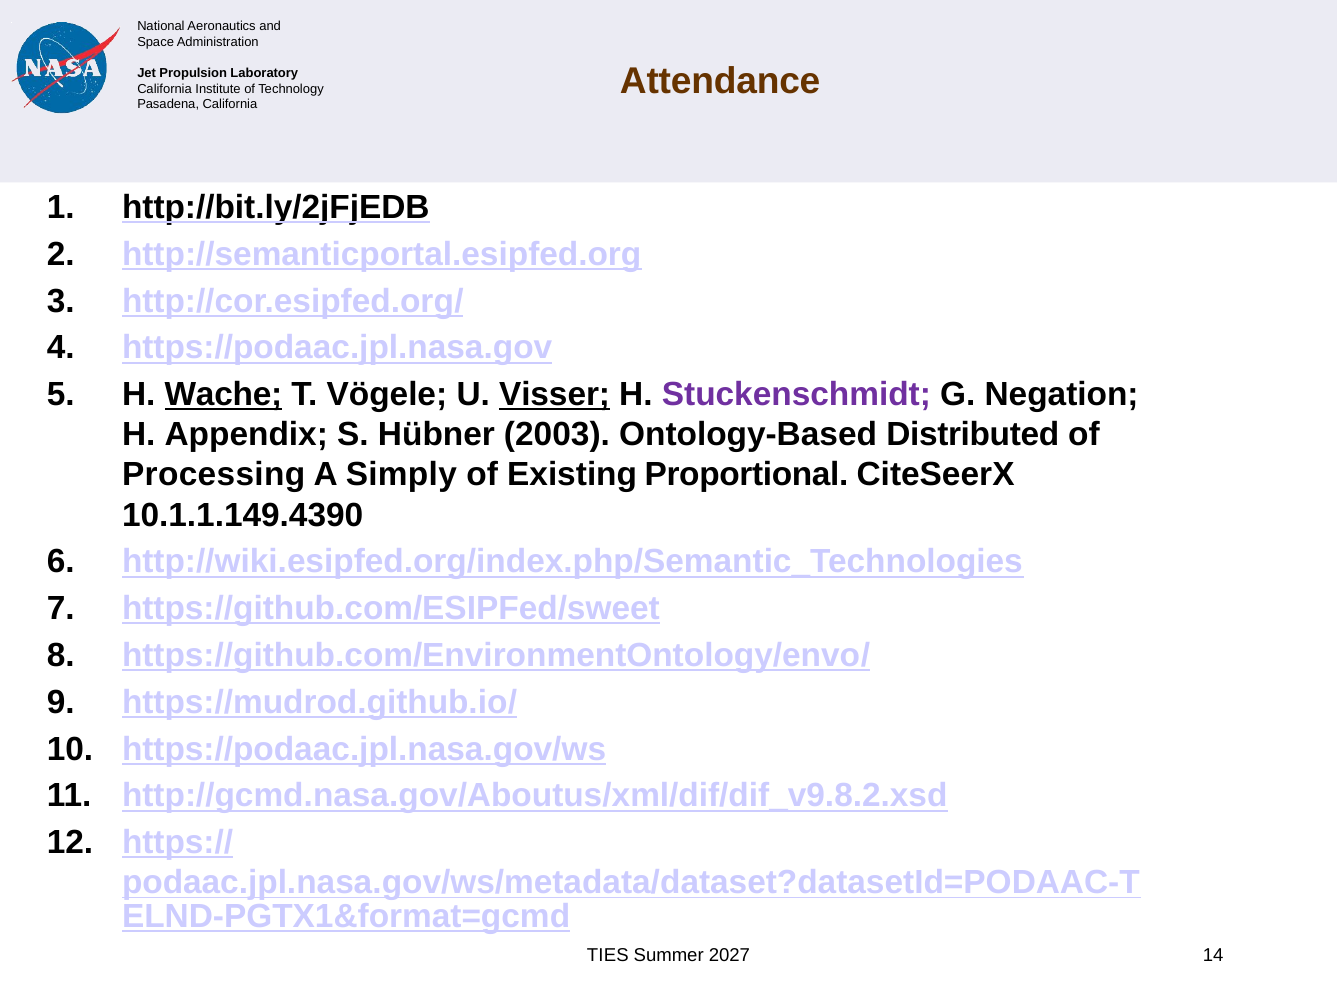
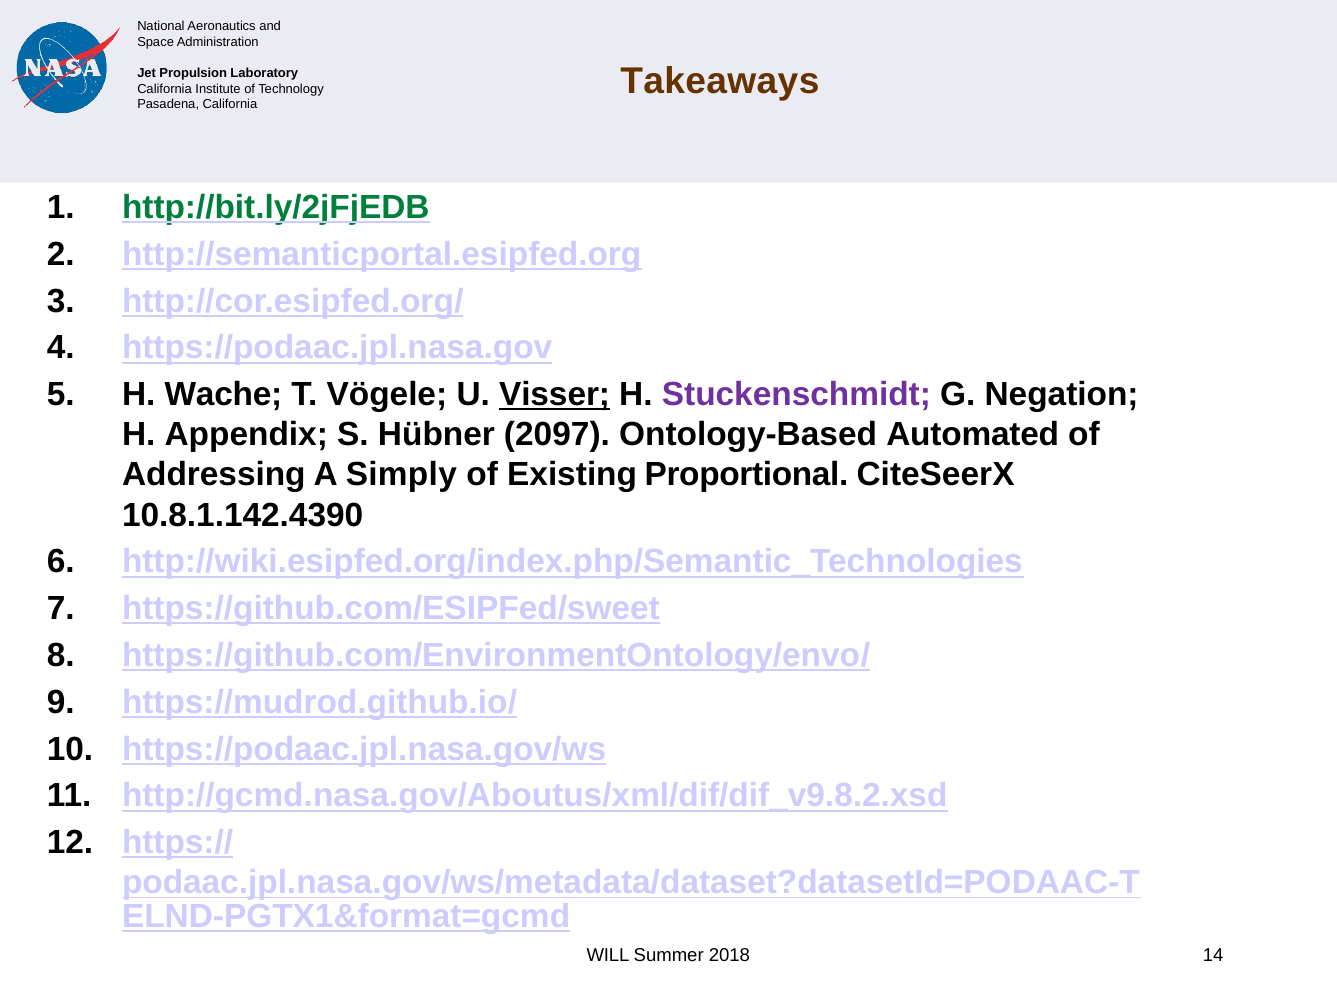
Attendance: Attendance -> Takeaways (720, 81)
http://bit.ly/2jFjEDB colour: black -> green (276, 207)
Wache underline: present -> none (223, 395)
2003: 2003 -> 2097 (557, 435)
Distributed: Distributed -> Automated (973, 435)
Processing: Processing -> Addressing (214, 475)
10.1.1.149.4390: 10.1.1.149.4390 -> 10.8.1.142.4390 (243, 515)
TIES: TIES -> WILL (608, 955)
2027: 2027 -> 2018 (729, 955)
